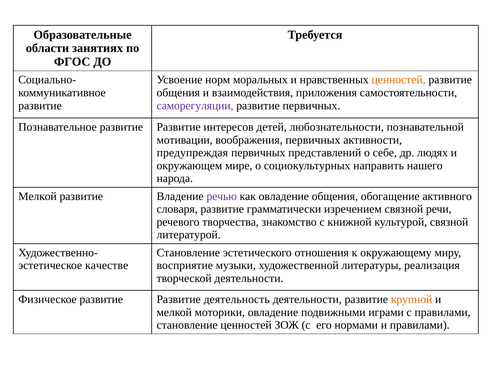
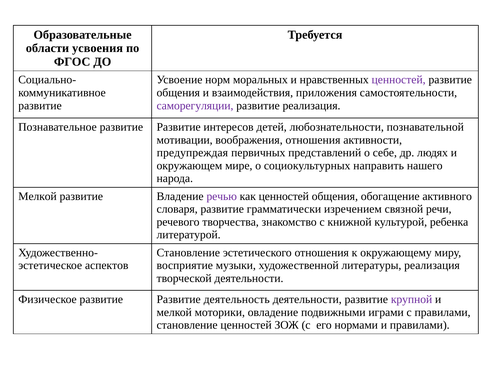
занятиях: занятиях -> усвоения (98, 48)
ценностей colour: orange -> purple (399, 80)
развитие первичных: первичных -> реализация (312, 106)
воображения первичных: первичных -> отношения (313, 140)
как овладение: овладение -> ценностей (284, 196)
культурой связной: связной -> ребенка (449, 222)
качестве: качестве -> аспектов (107, 265)
крупной colour: orange -> purple (412, 299)
